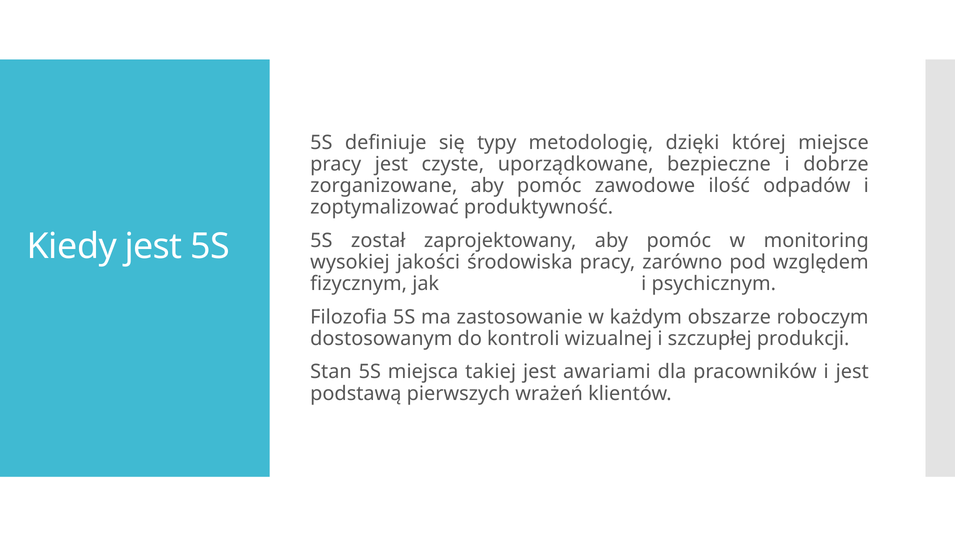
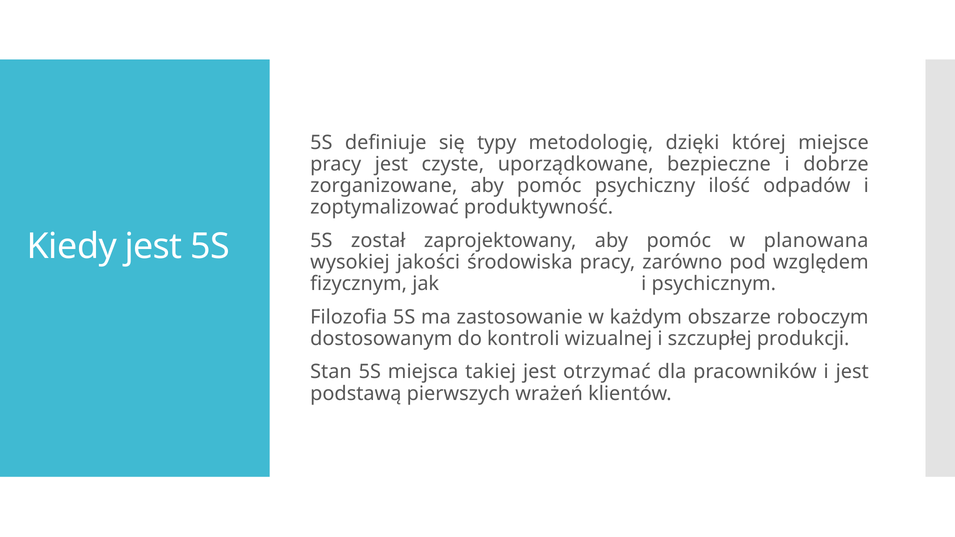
zawodowe: zawodowe -> psychiczny (645, 186)
monitoring: monitoring -> planowana (816, 241)
awariami: awariami -> otrzymać (607, 372)
